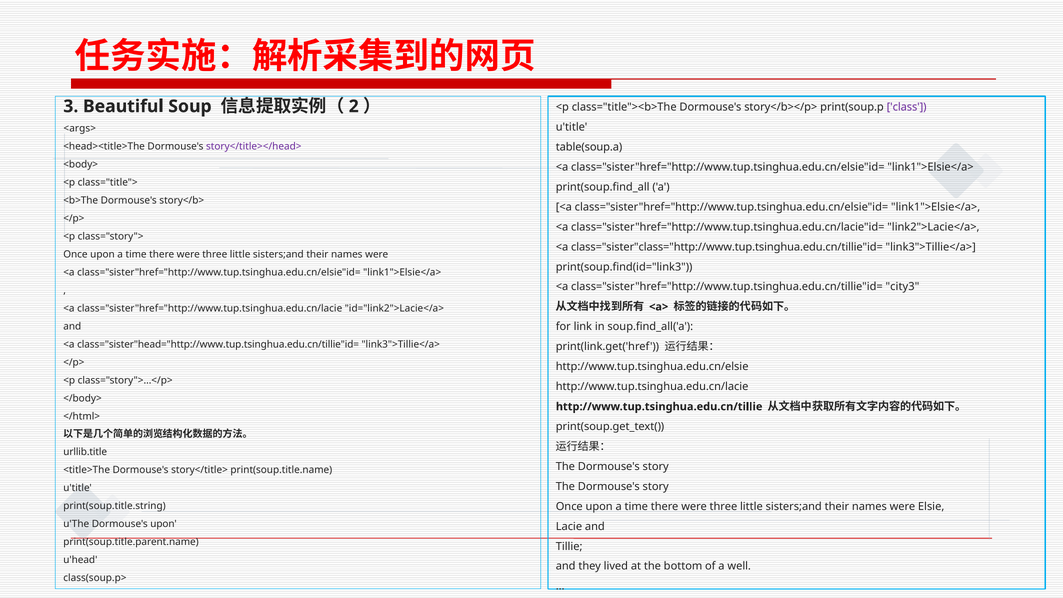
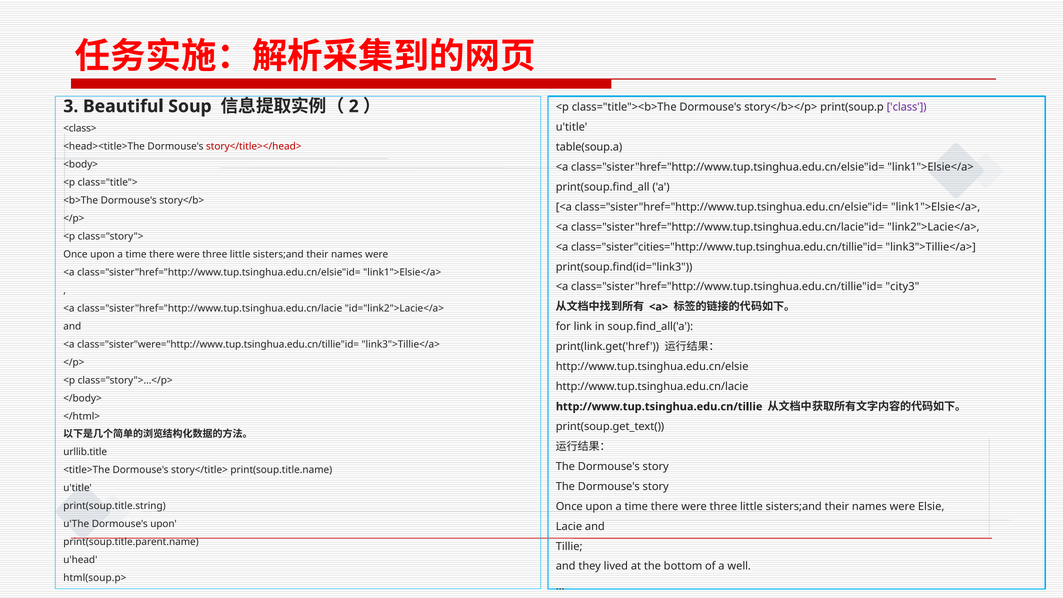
<args>: <args> -> <class> (80, 128)
story</title></head> colour: purple -> red (254, 146)
class="sister"class="http://www.tup.tsinghua.edu.cn/tillie"id=: class="sister"class="http://www.tup.tsinghua.edu.cn/tillie"id= -> class="sister"cities="http://www.tup.tsinghua.edu.cn/tillie"id= (727, 247)
class="sister"head="http://www.tup.tsinghua.edu.cn/tillie"id=: class="sister"head="http://www.tup.tsinghua.edu.cn/tillie"id= -> class="sister"were="http://www.tup.tsinghua.edu.cn/tillie"id= (218, 344)
class(soup.p>: class(soup.p> -> html(soup.p> (95, 578)
